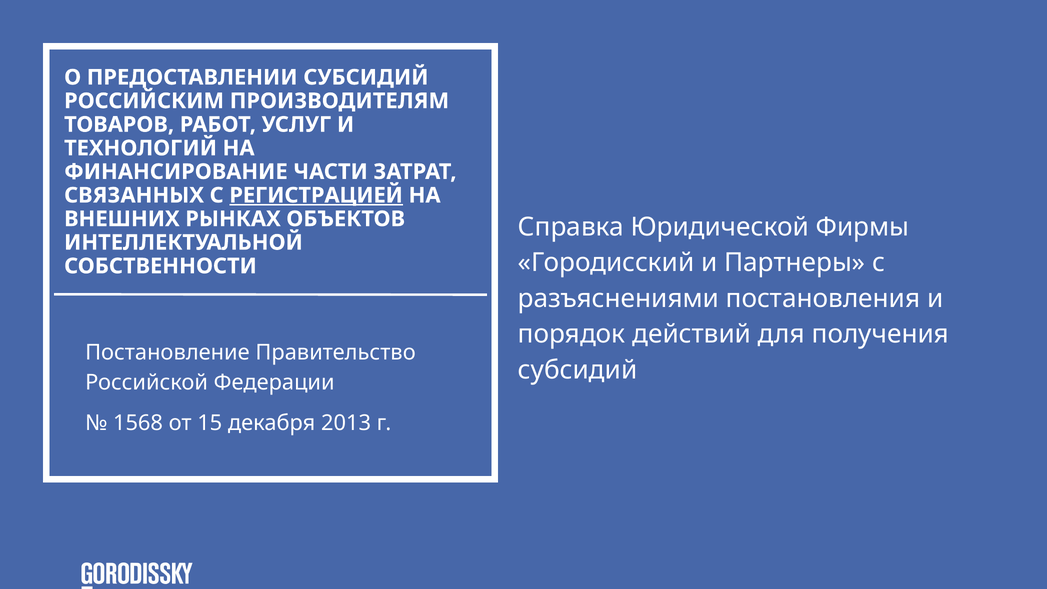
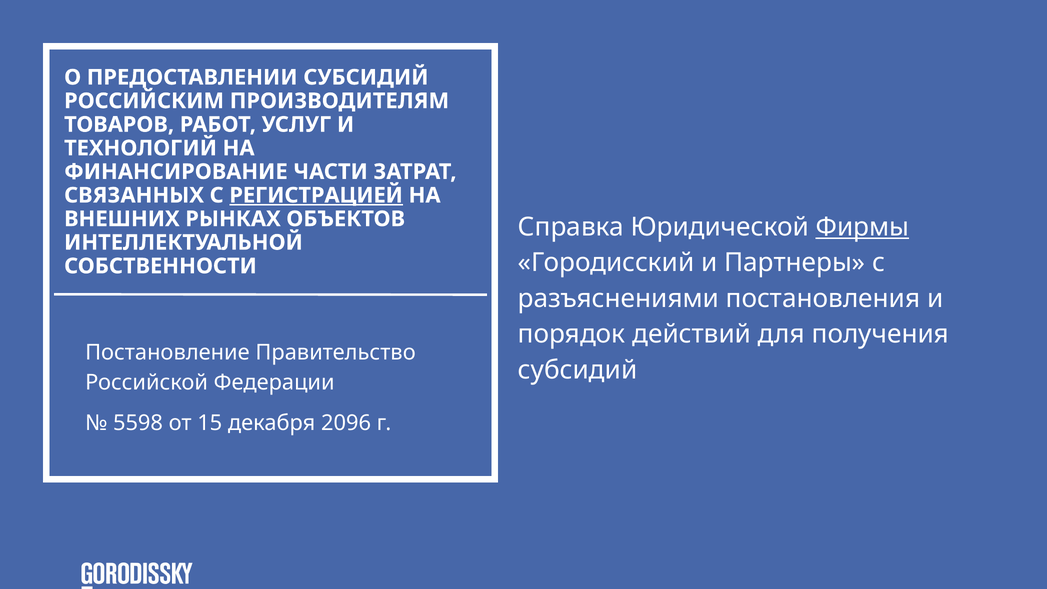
Фирмы underline: none -> present (862, 227)
1568: 1568 -> 5598 (138, 423)
2013: 2013 -> 2096 (346, 423)
